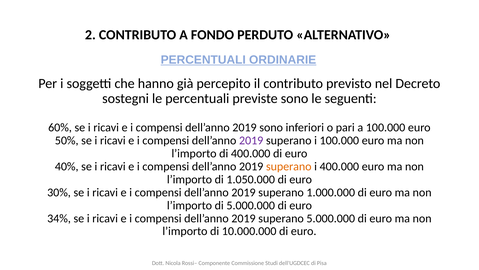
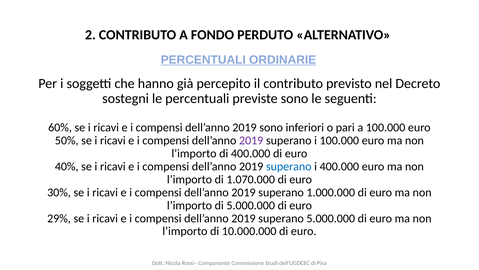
superano colour: orange -> blue (289, 166)
1.050.000: 1.050.000 -> 1.070.000 (251, 179)
34%: 34% -> 29% (59, 218)
